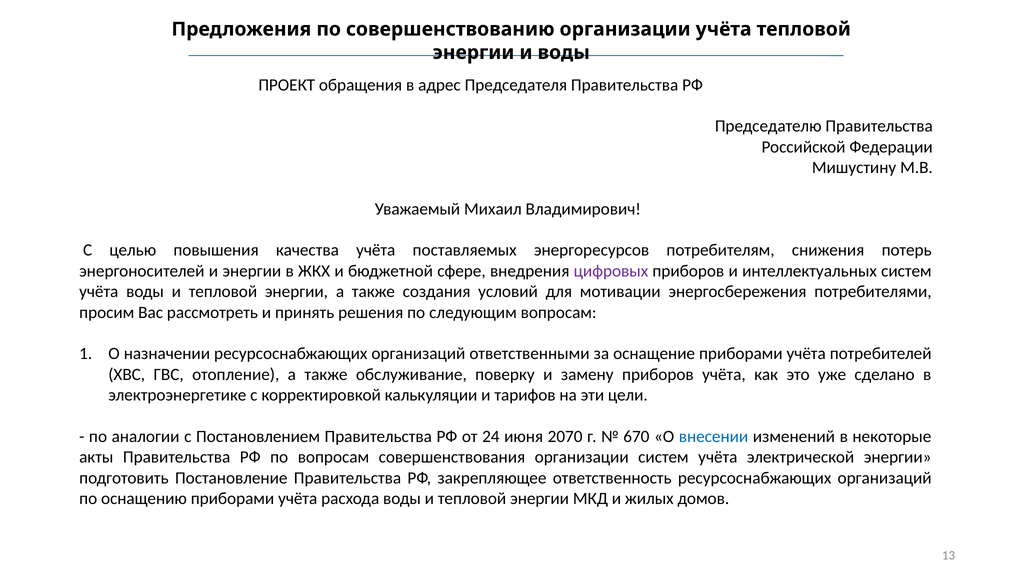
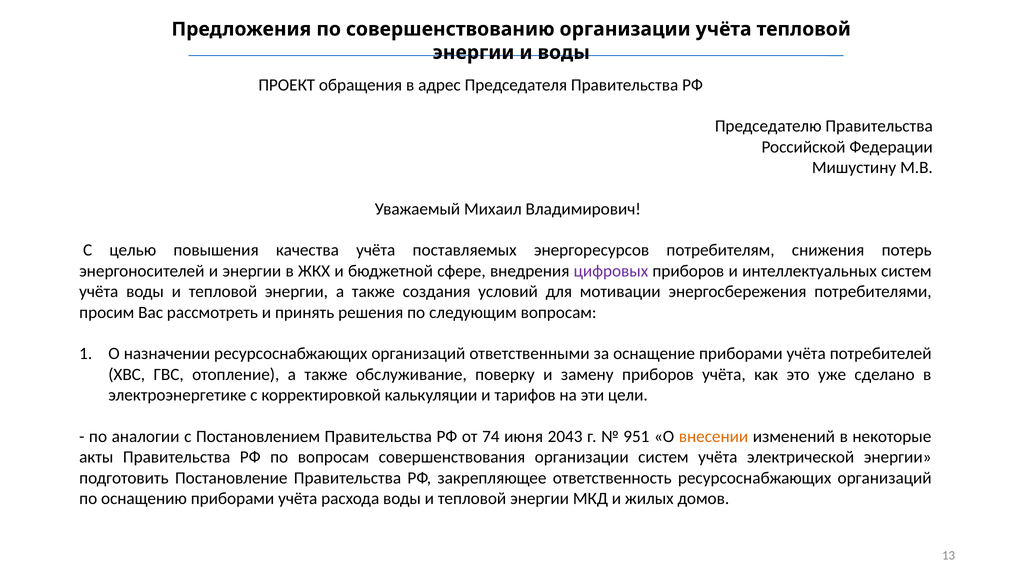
24: 24 -> 74 (491, 436)
2070: 2070 -> 2043 (565, 436)
670: 670 -> 951 (636, 436)
внесении colour: blue -> orange (714, 436)
